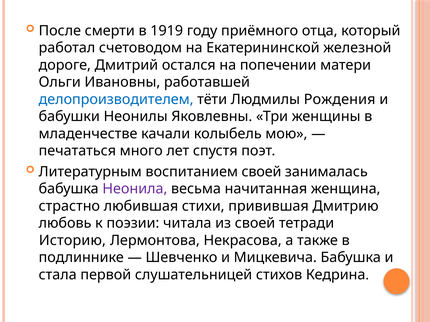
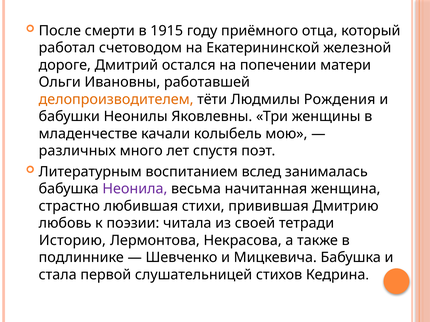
1919: 1919 -> 1915 (167, 31)
делопроизводителем colour: blue -> orange (116, 100)
печататься: печататься -> различных (77, 151)
воспитанием своей: своей -> вслед (261, 172)
